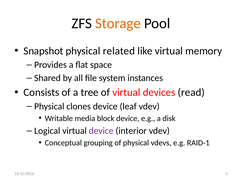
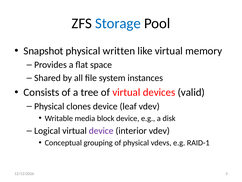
Storage colour: orange -> blue (118, 23)
related: related -> written (119, 51)
read: read -> valid (191, 92)
